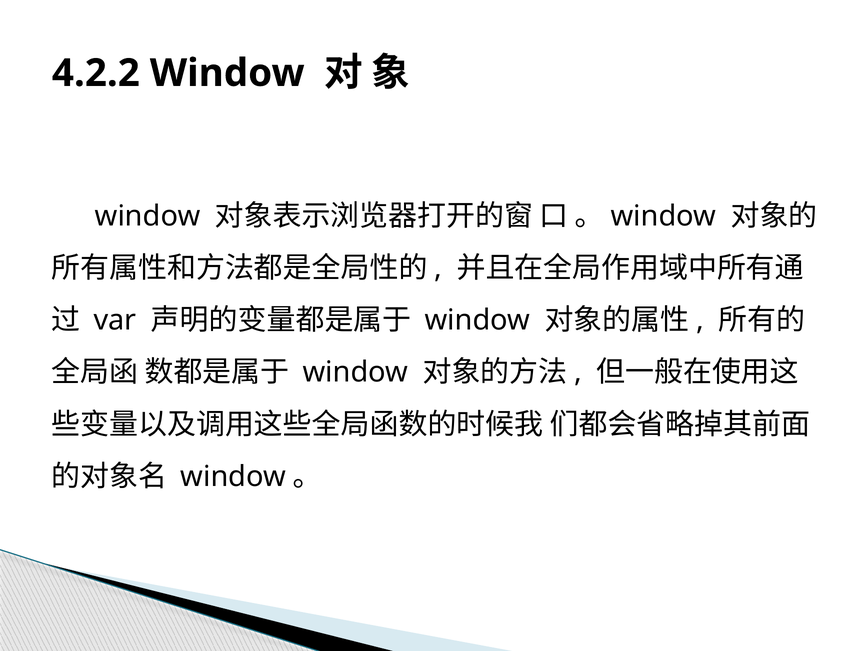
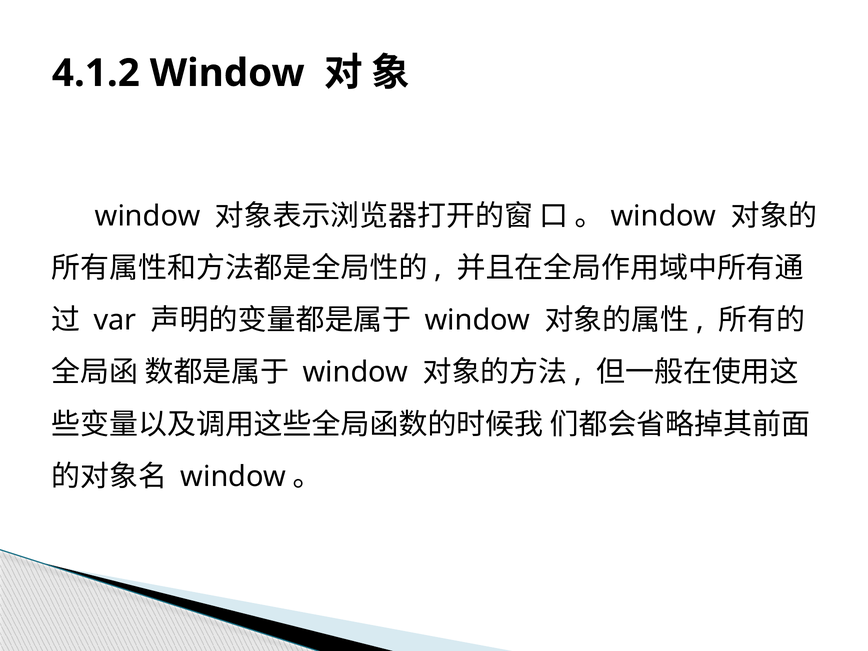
4.2.2: 4.2.2 -> 4.1.2 (96, 73)
